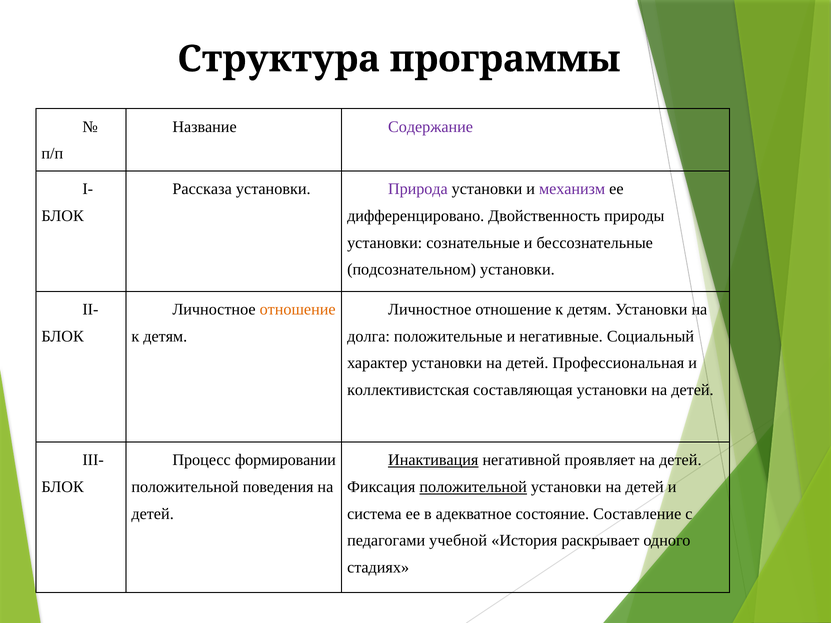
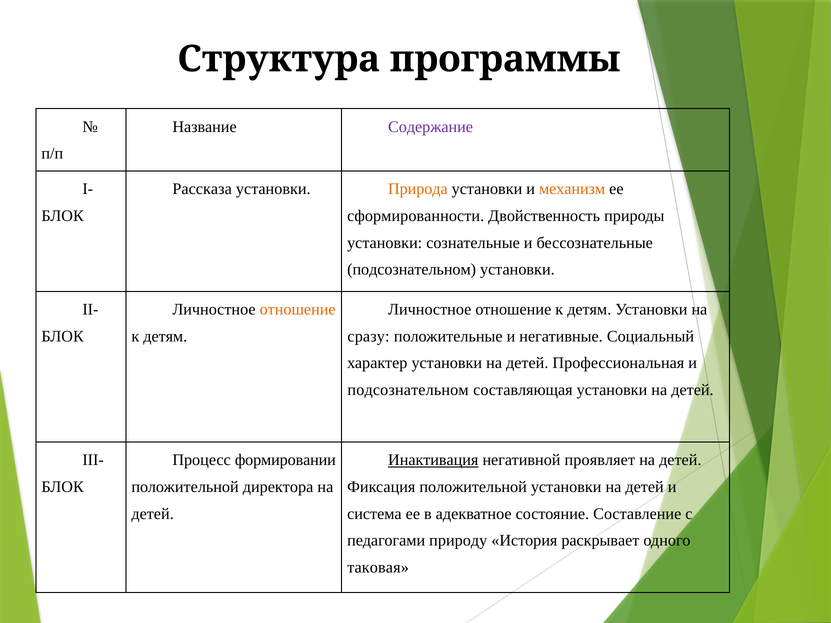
Природа colour: purple -> orange (418, 189)
механизм colour: purple -> orange (572, 189)
дифференцировано: дифференцировано -> сформированности (416, 216)
долга: долга -> сразу (369, 336)
коллективистская: коллективистская -> подсознательном (408, 390)
поведения: поведения -> директора (278, 487)
положительной underline: present -> none (473, 487)
учебной: учебной -> природу (458, 541)
стадиях: стадиях -> таковая (378, 568)
